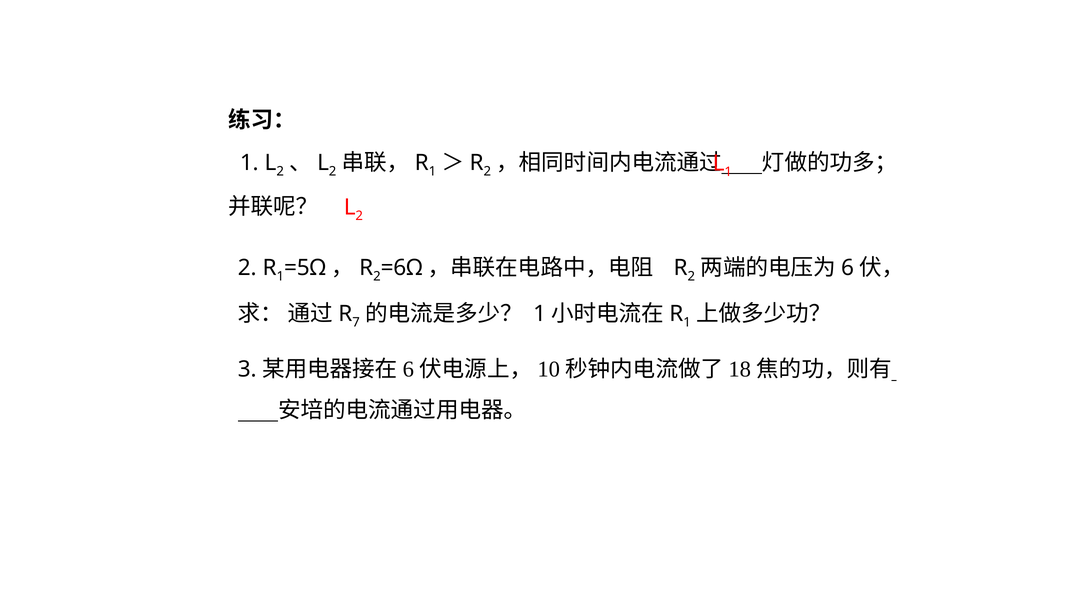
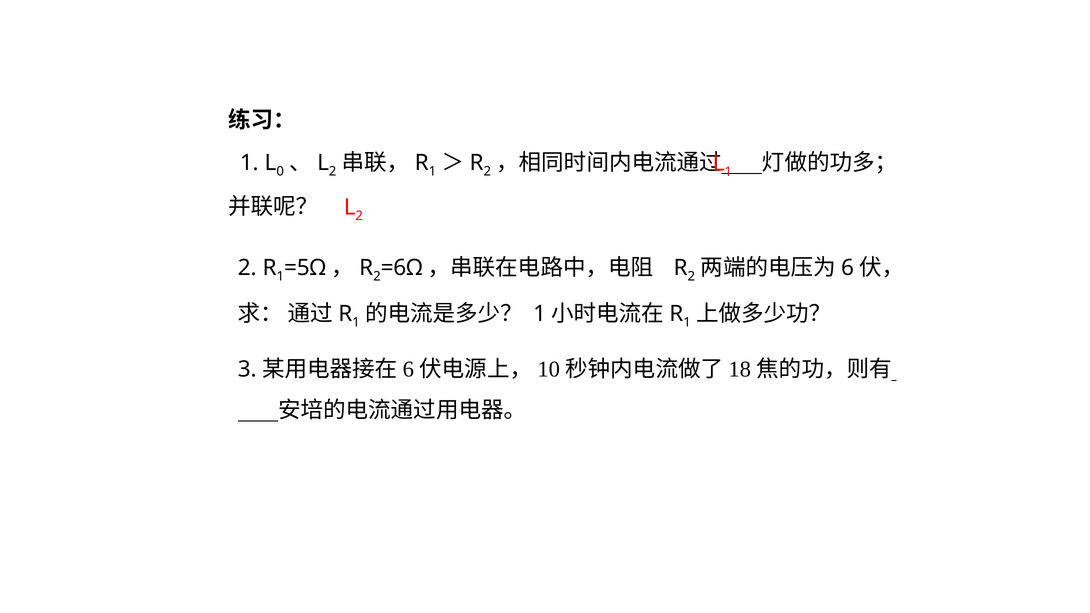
2: 2 -> 0 (280, 171)
7: 7 -> 1 (356, 323)
